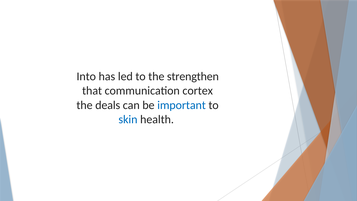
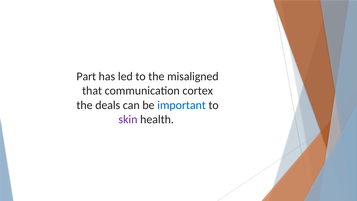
Into: Into -> Part (86, 76)
strengthen: strengthen -> misaligned (193, 76)
skin colour: blue -> purple (128, 119)
